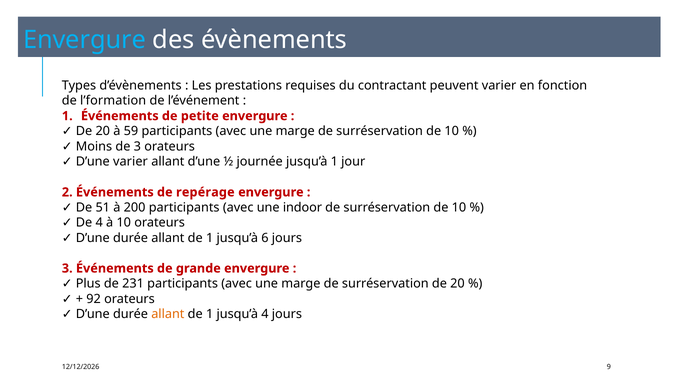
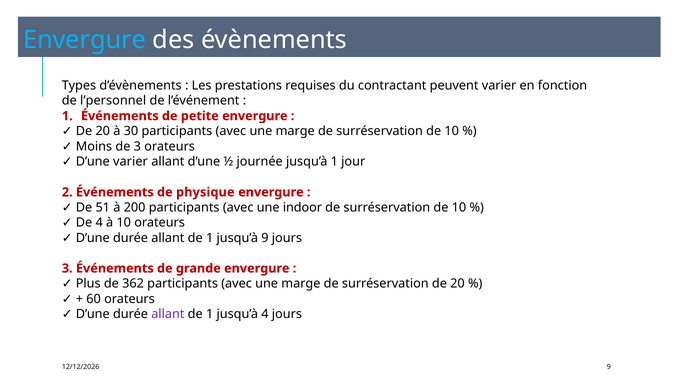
l’formation: l’formation -> l’personnel (113, 101)
59: 59 -> 30 (131, 131)
repérage: repérage -> physique (205, 192)
jusqu’à 6: 6 -> 9 (265, 238)
231: 231 -> 362 (133, 283)
92: 92 -> 60 (94, 299)
allant colour: orange -> purple (168, 314)
